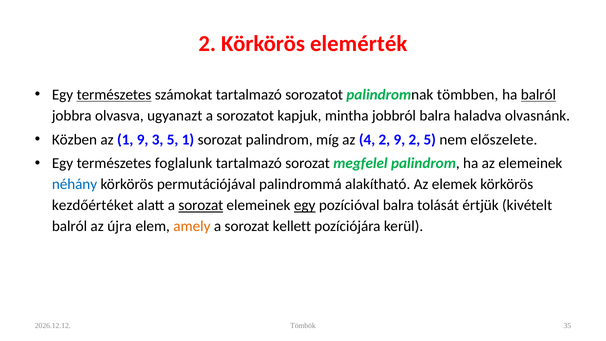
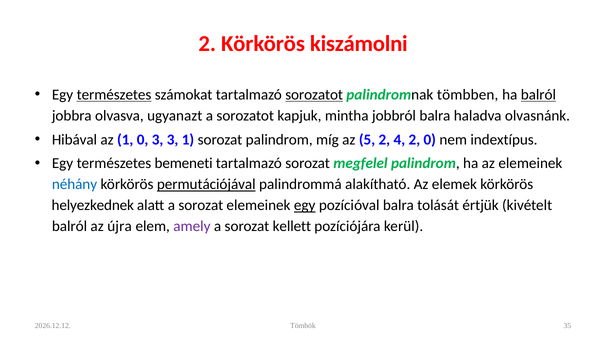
elemérték: elemérték -> kiszámolni (359, 44)
sorozatot underline: none -> present (314, 95)
Közben: Közben -> Hibával (74, 140)
1 9: 9 -> 0 (143, 140)
3 5: 5 -> 3 (173, 140)
4: 4 -> 5 (367, 140)
2 9: 9 -> 4 (399, 140)
2 5: 5 -> 0 (430, 140)
előszelete: előszelete -> indextípus (504, 140)
foglalunk: foglalunk -> bemeneti (184, 163)
permutációjával underline: none -> present (206, 184)
kezdőértéket: kezdőértéket -> helyezkednek (93, 205)
sorozat underline: present -> none (201, 205)
amely colour: orange -> purple (192, 226)
